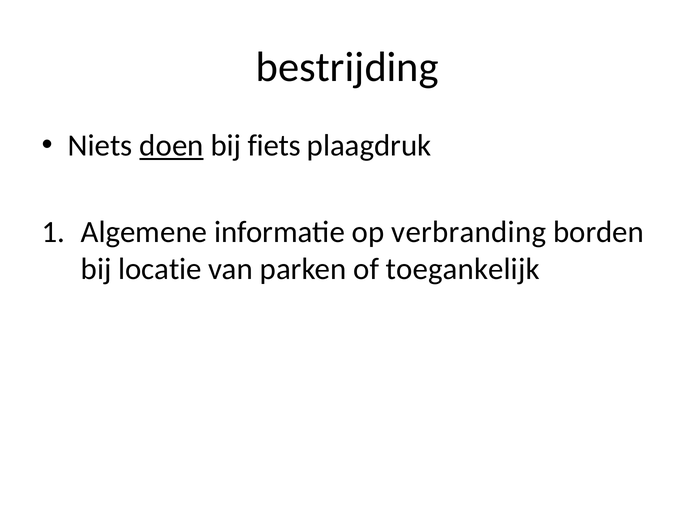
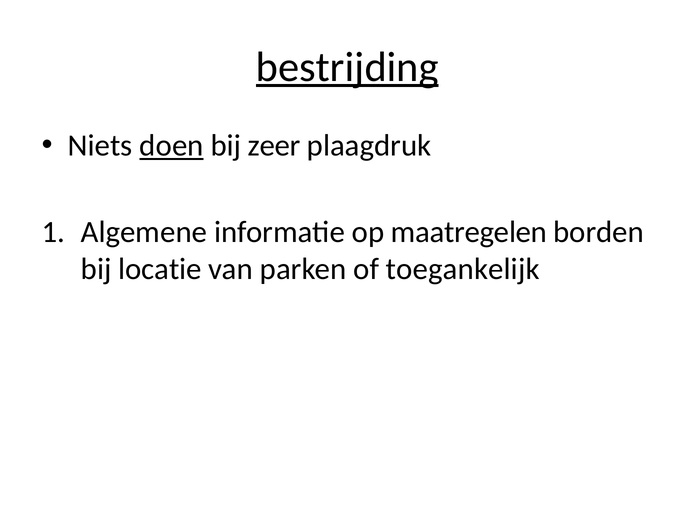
bestrijding underline: none -> present (347, 67)
fiets: fiets -> zeer (274, 146)
verbranding: verbranding -> maatregelen (469, 232)
